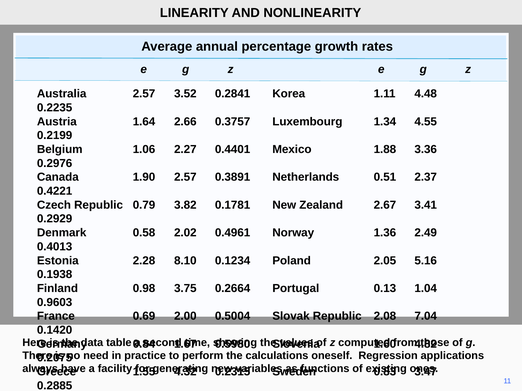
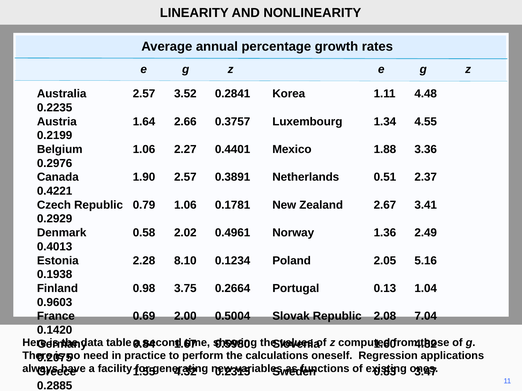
0.79 3.82: 3.82 -> 1.06 (185, 205)
